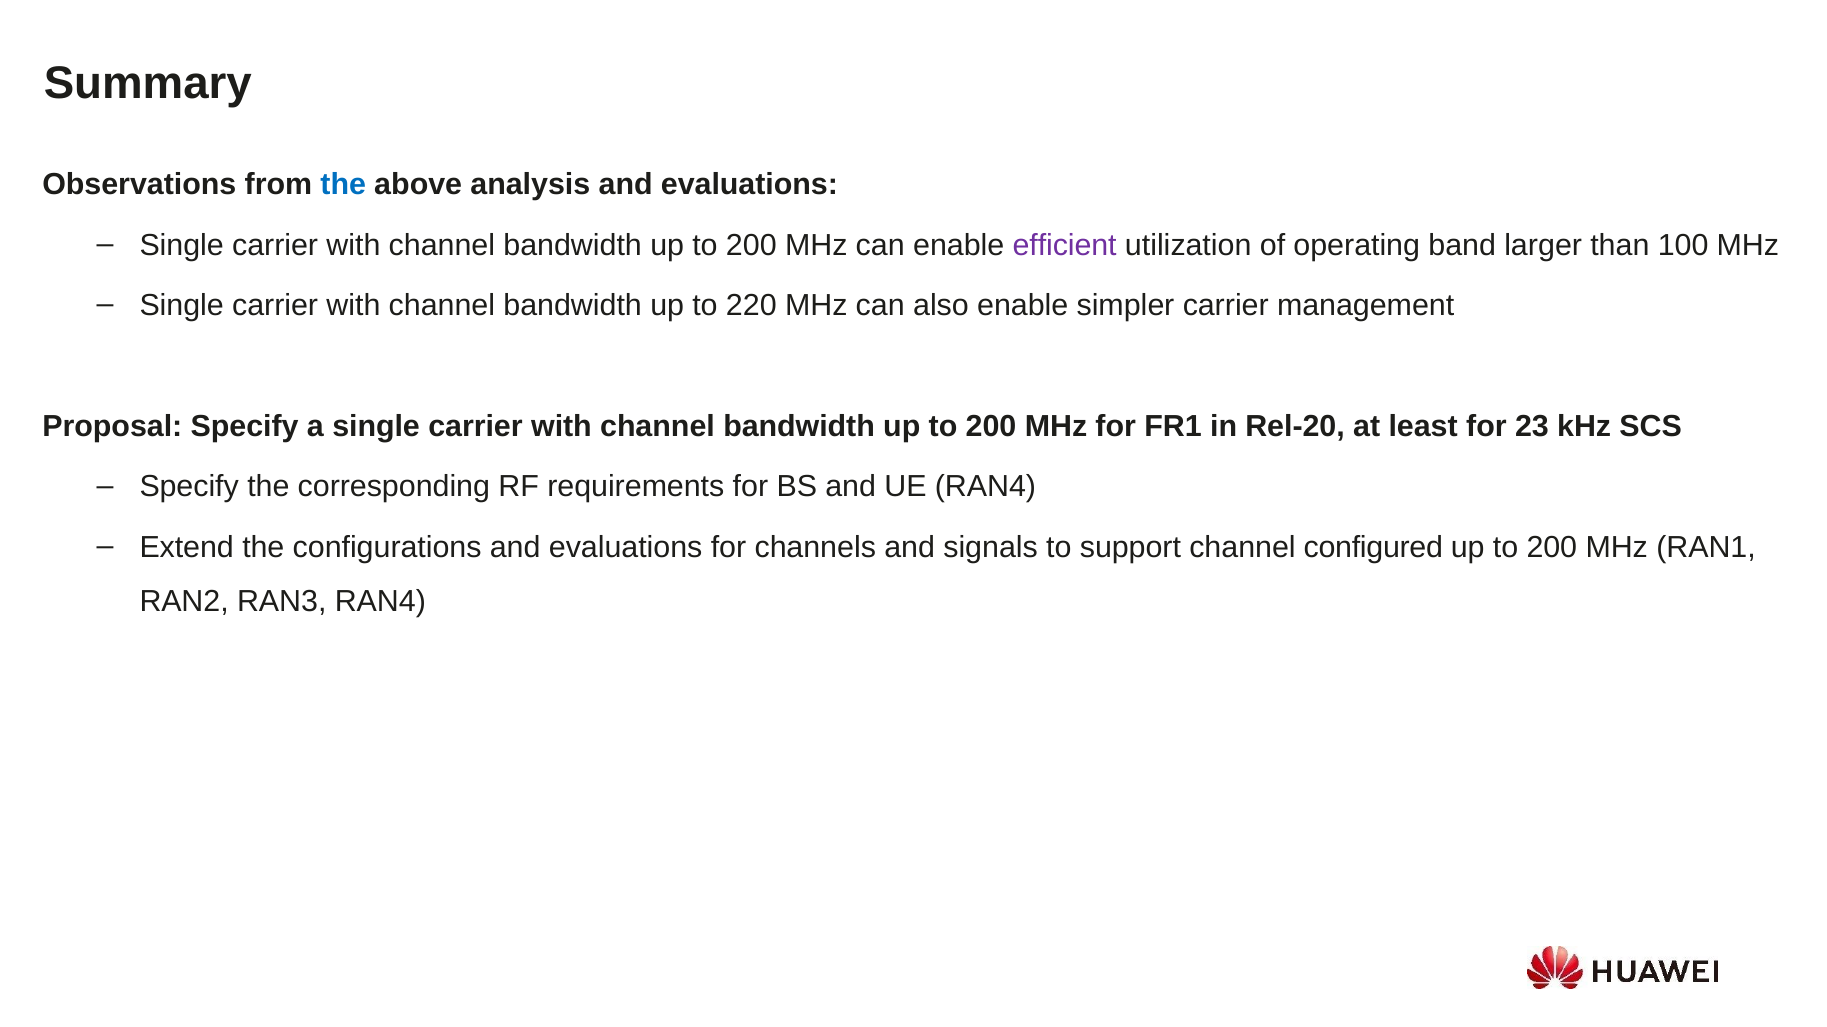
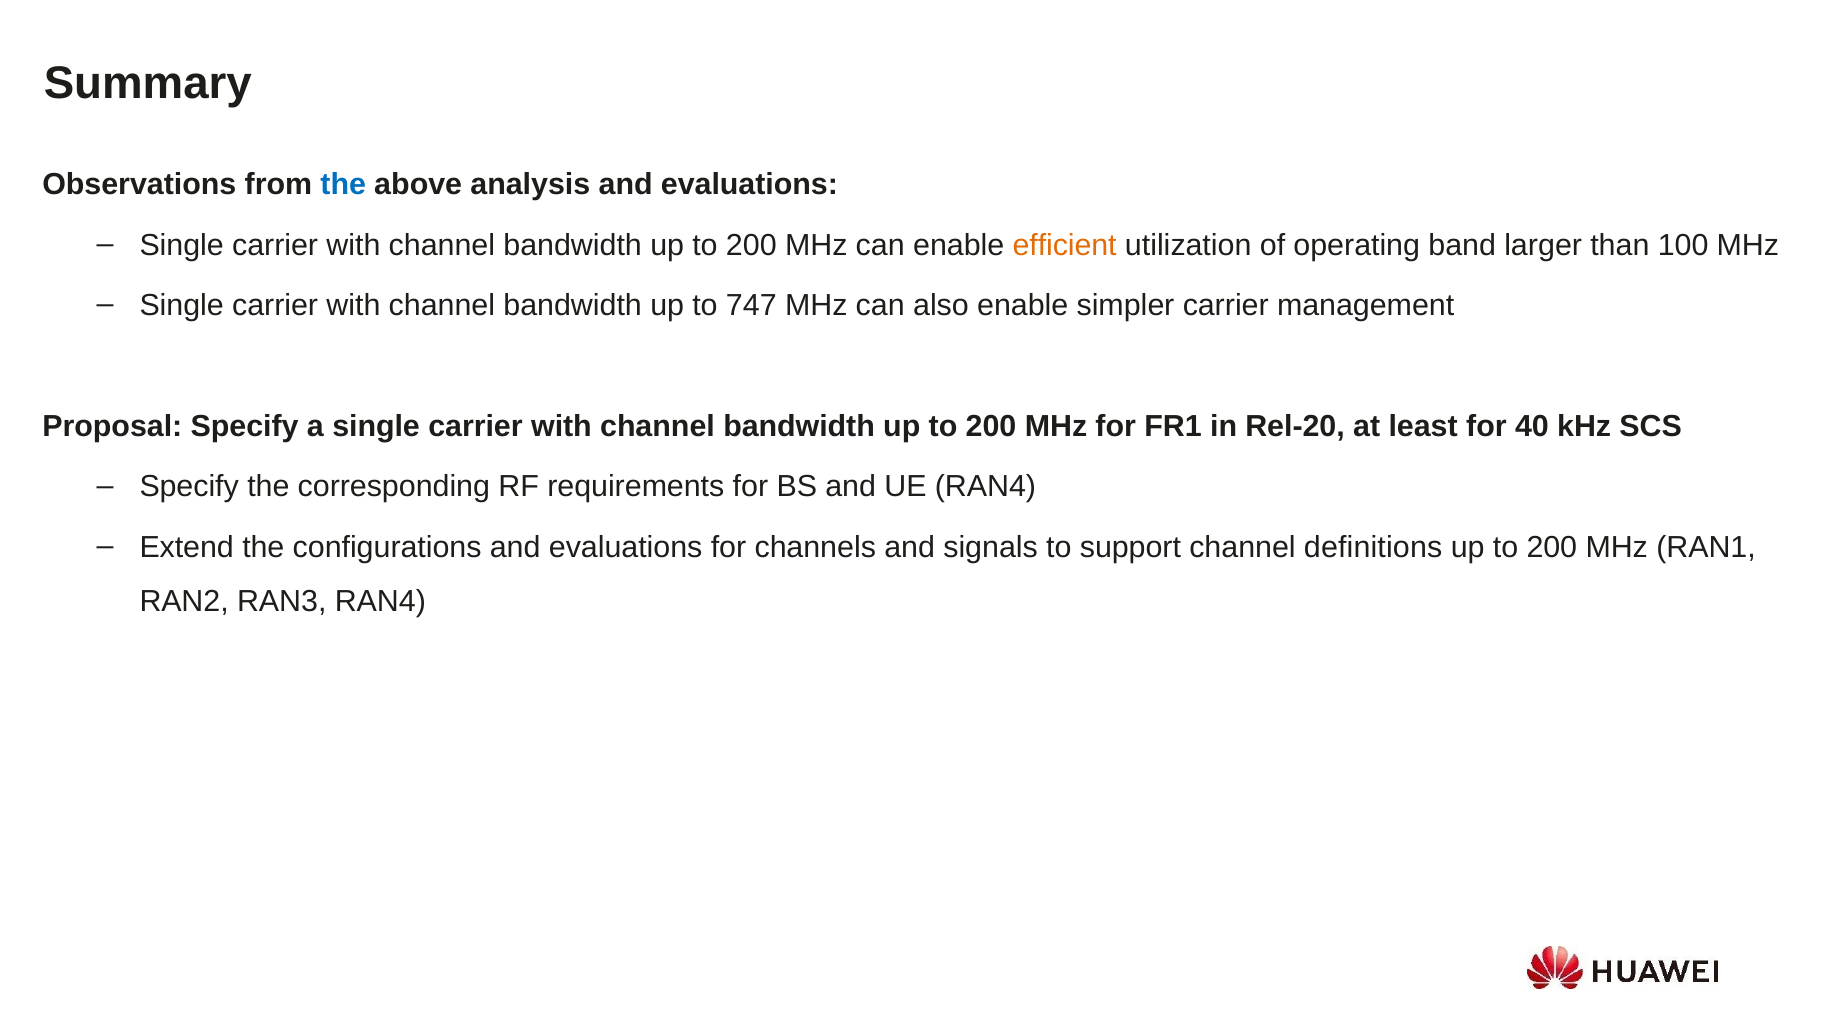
efficient colour: purple -> orange (1065, 245)
220: 220 -> 747 (751, 306)
23: 23 -> 40 (1532, 426)
configured: configured -> definitions (1373, 547)
